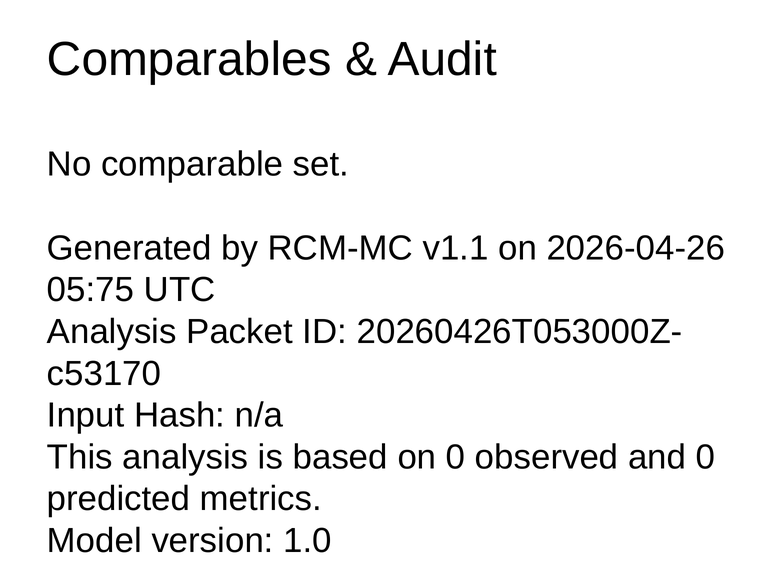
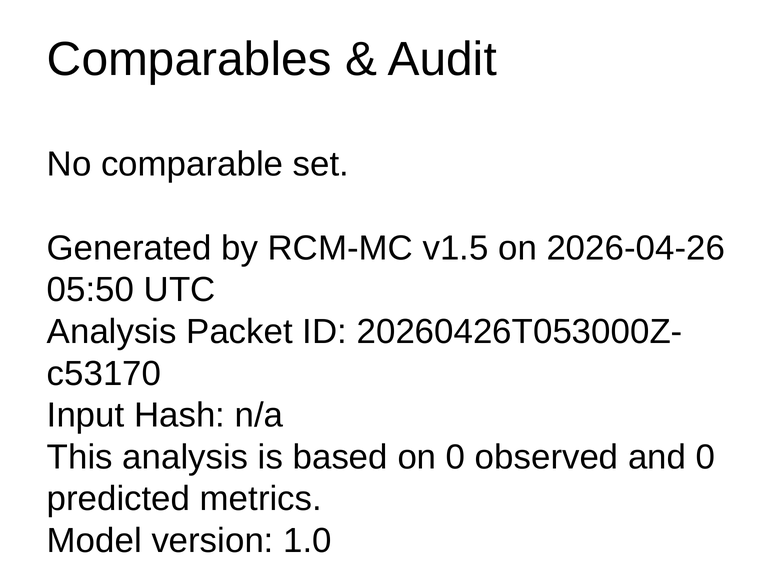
v1.1: v1.1 -> v1.5 (456, 248)
05:75: 05:75 -> 05:50 (91, 290)
